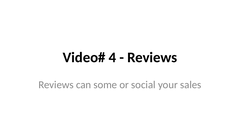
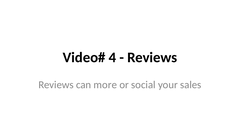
some: some -> more (105, 85)
